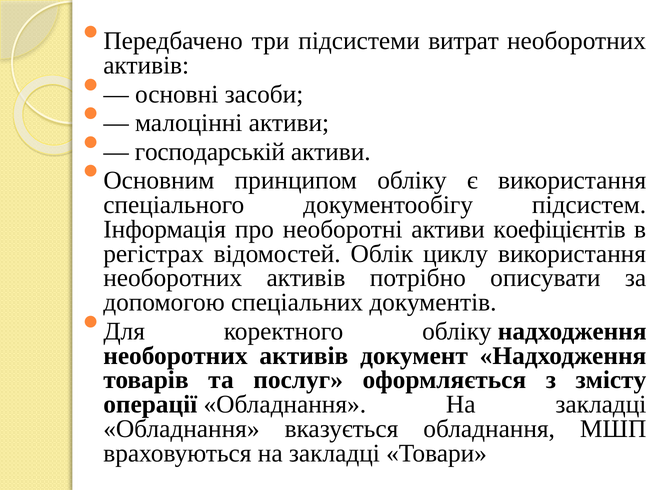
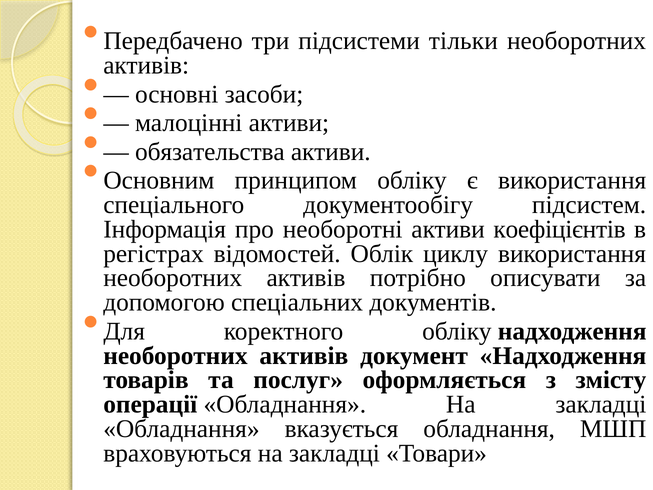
витрат: витрат -> тільки (463, 41)
господарській: господарській -> обязательства (210, 152)
